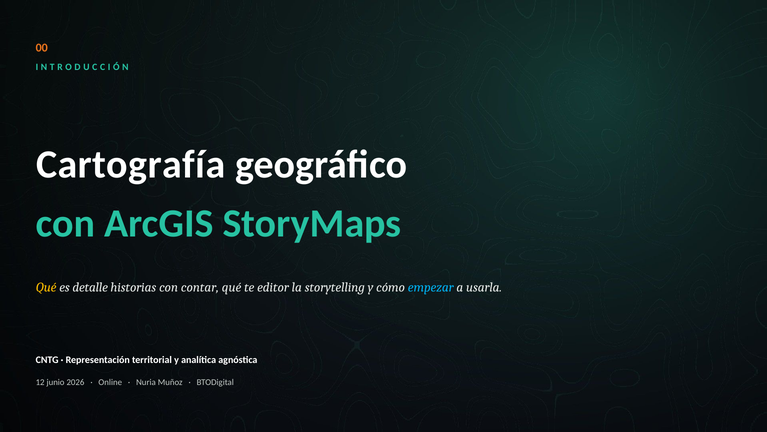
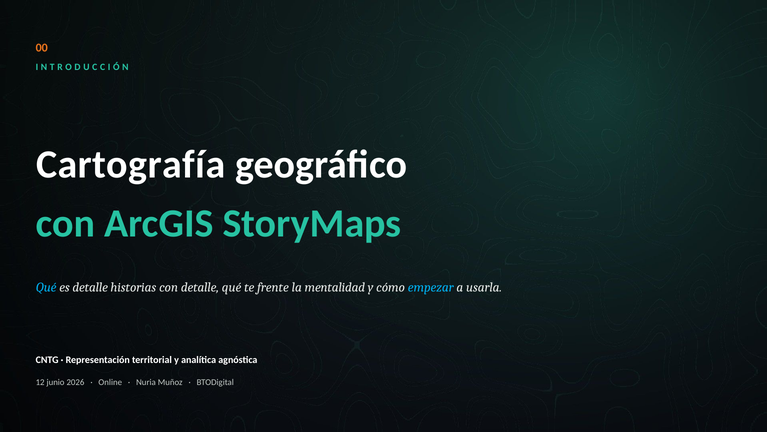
Qué colour: yellow -> light blue (46, 287)
con contar: contar -> detalle (200, 287)
editor: editor -> frente (273, 287)
storytelling: storytelling -> mentalidad (335, 287)
